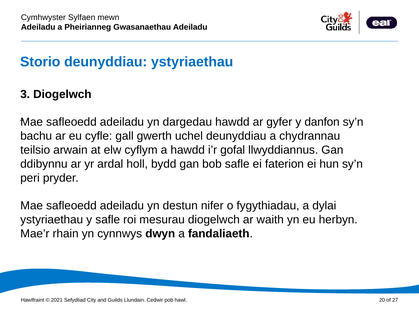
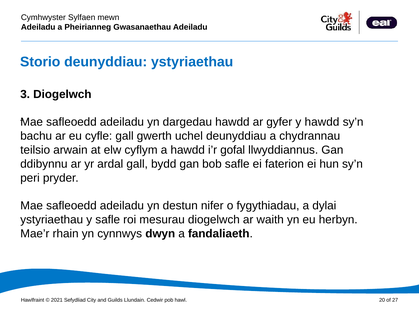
danfon: danfon -> hawdd (322, 122)
ardal holl: holl -> gall (137, 164)
